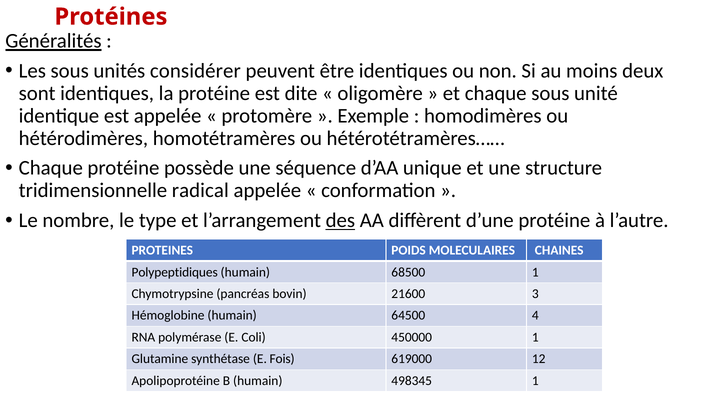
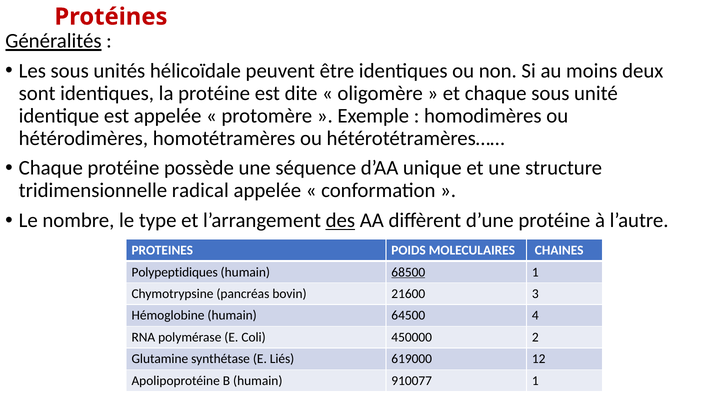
considérer: considérer -> hélicoïdale (195, 71)
68500 underline: none -> present (408, 272)
450000 1: 1 -> 2 (535, 337)
Fois: Fois -> Liés (282, 359)
498345: 498345 -> 910077 (412, 380)
